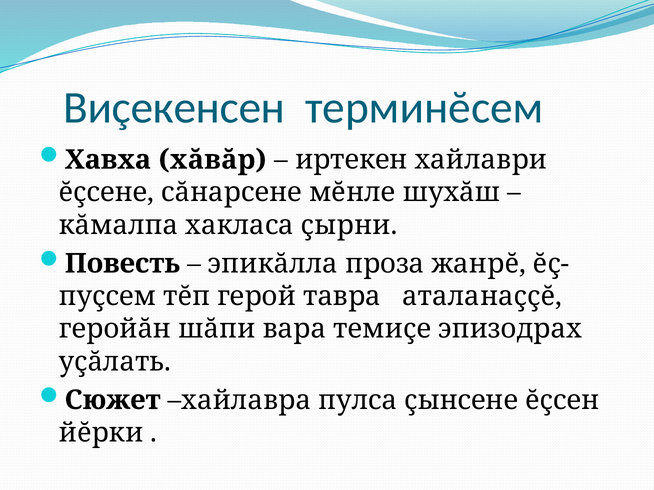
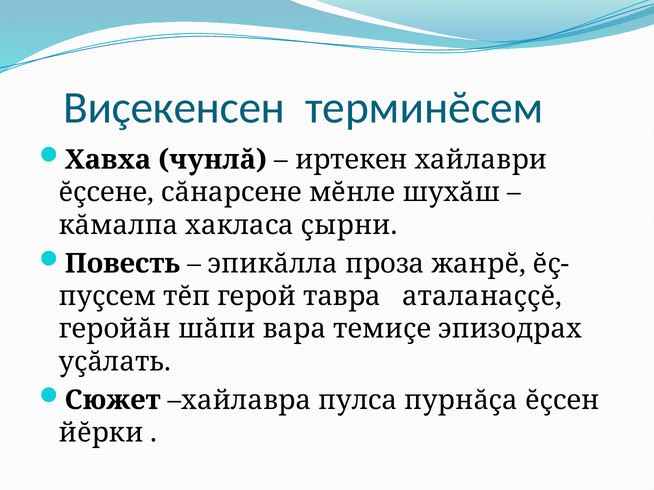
хăвăр: хăвăр -> чунлă (213, 160)
çынсене: çынсене -> пурнăçа (461, 400)
